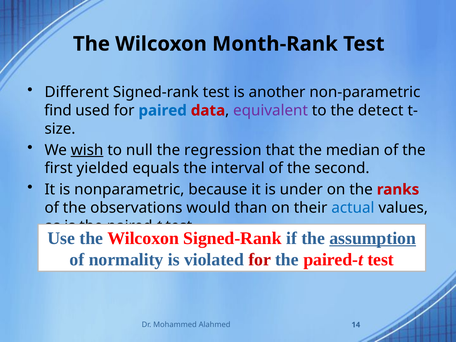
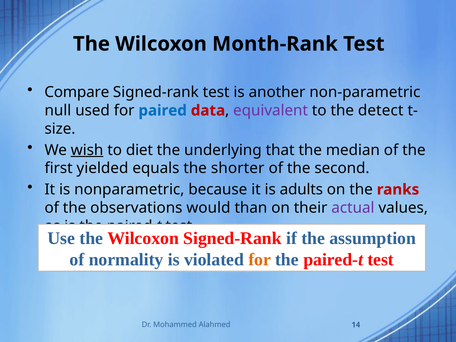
Different: Different -> Compare (77, 92)
find: find -> null (58, 111)
null: null -> diet (139, 150)
regression: regression -> underlying (223, 150)
interval: interval -> shorter (238, 168)
under: under -> adults (301, 190)
actual colour: blue -> purple (353, 208)
assumption underline: present -> none (373, 238)
for colour: red -> orange (260, 260)
